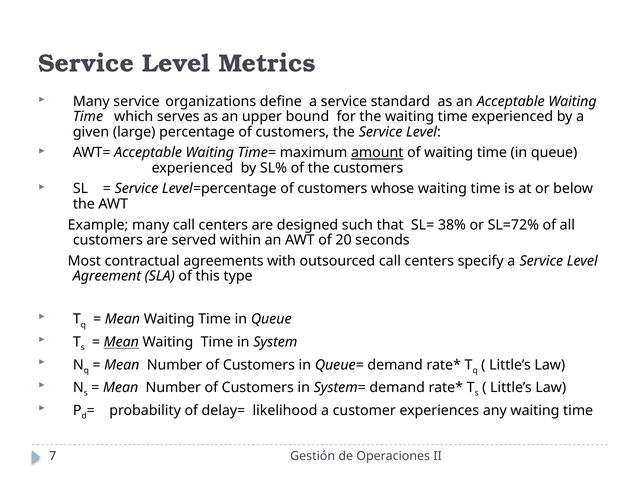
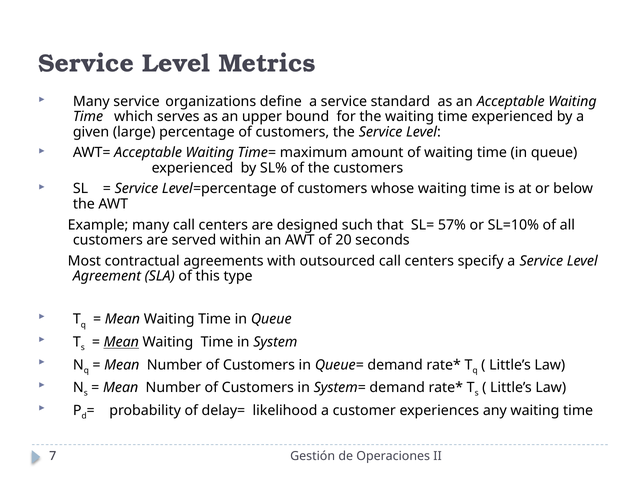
amount underline: present -> none (377, 153)
38%: 38% -> 57% (452, 225)
SL=72%: SL=72% -> SL=10% (513, 225)
